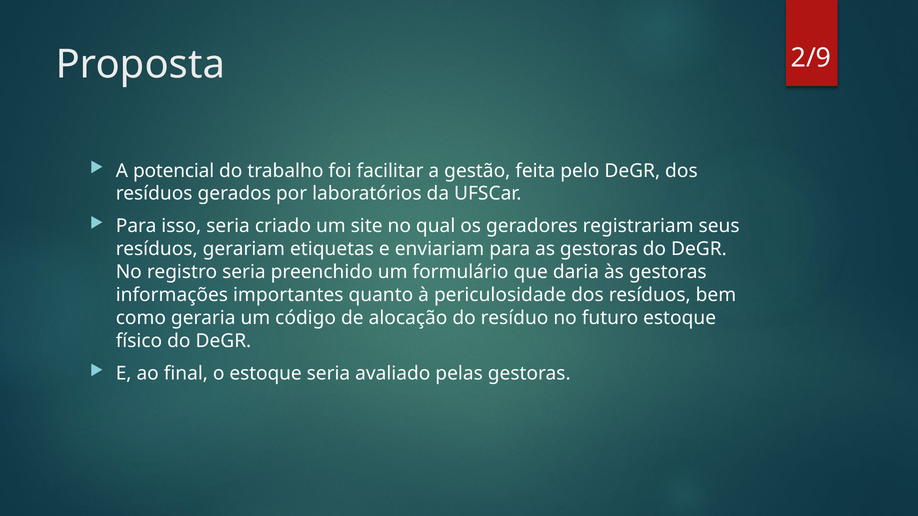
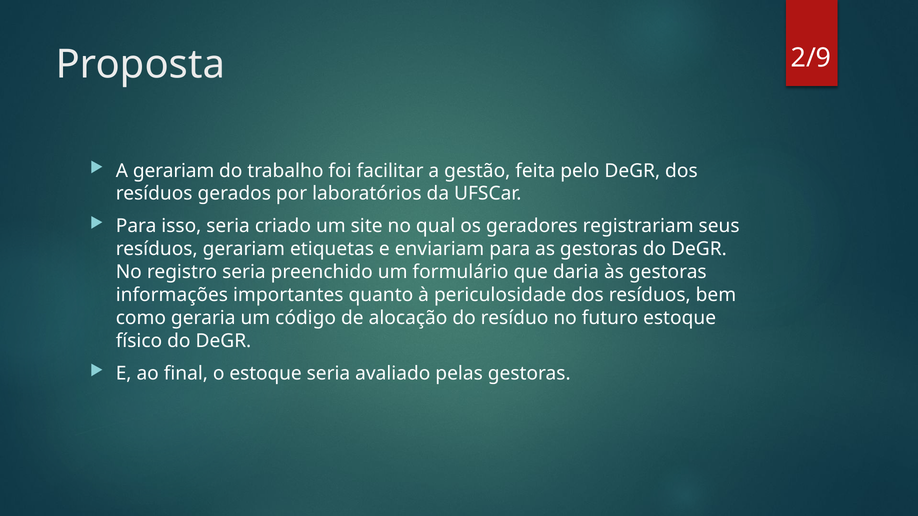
A potencial: potencial -> gerariam (174, 171)
